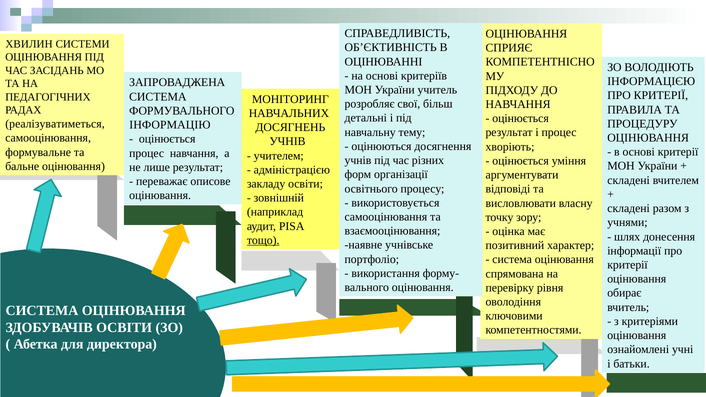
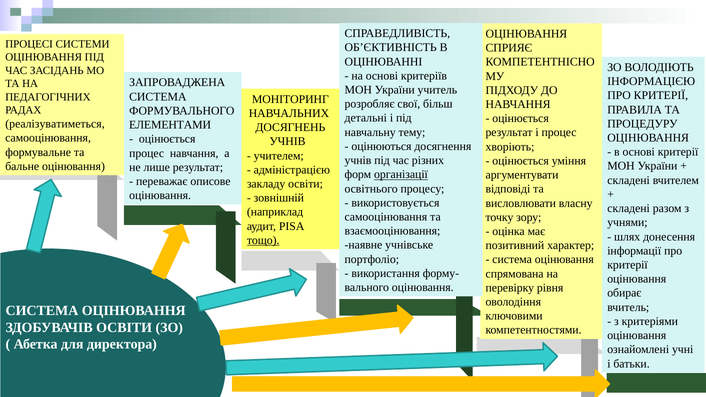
ХВИЛИН: ХВИЛИН -> ПРОЦЕСІ (29, 44)
ІНФОРМАЦІЮ: ІНФОРМАЦІЮ -> ЕЛЕМЕНТАМИ (170, 125)
організації underline: none -> present (401, 175)
